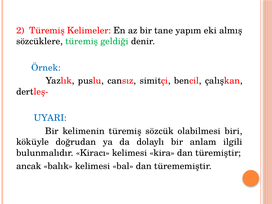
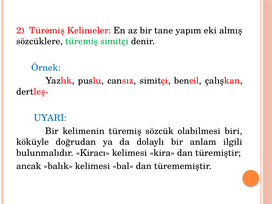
türemiş geldiği: geldiği -> simitçi (115, 41)
